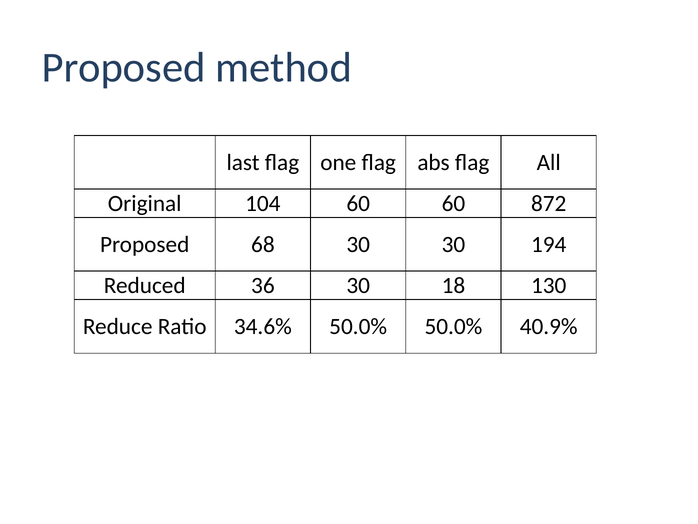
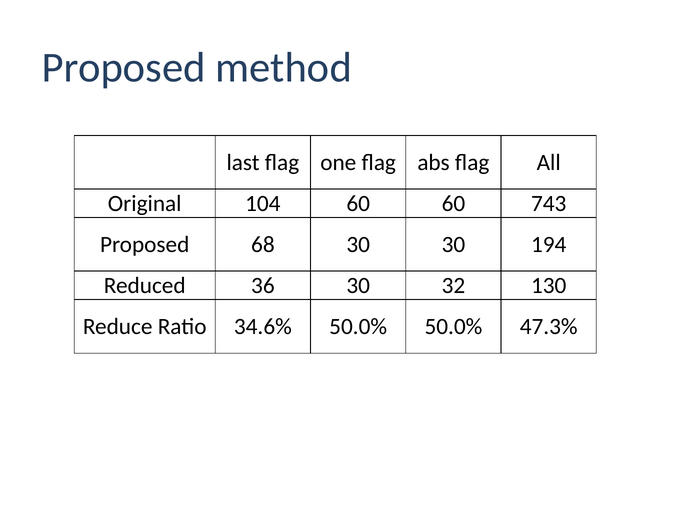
872: 872 -> 743 (549, 203)
18: 18 -> 32 (453, 285)
40.9%: 40.9% -> 47.3% (549, 326)
